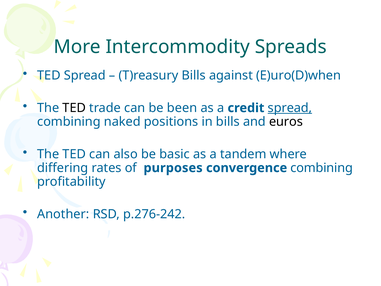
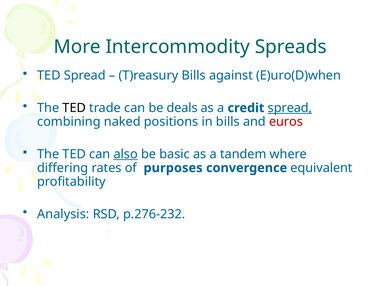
been: been -> deals (182, 108)
euros colour: black -> red (286, 122)
also underline: none -> present (126, 154)
convergence combining: combining -> equivalent (322, 168)
Another: Another -> Analysis (63, 214)
p.276-242: p.276-242 -> p.276-232 (154, 214)
